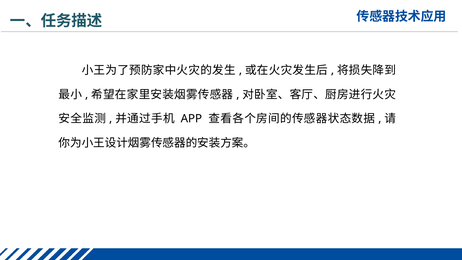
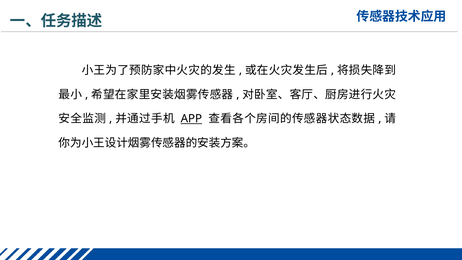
APP underline: none -> present (191, 119)
